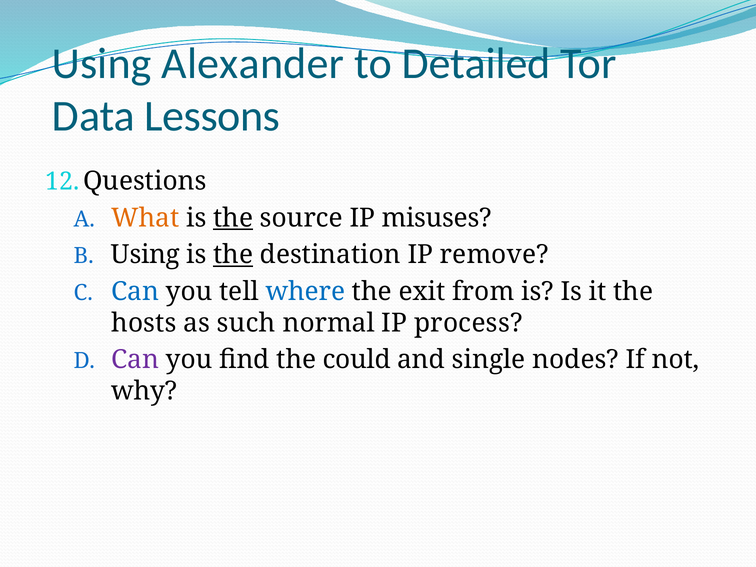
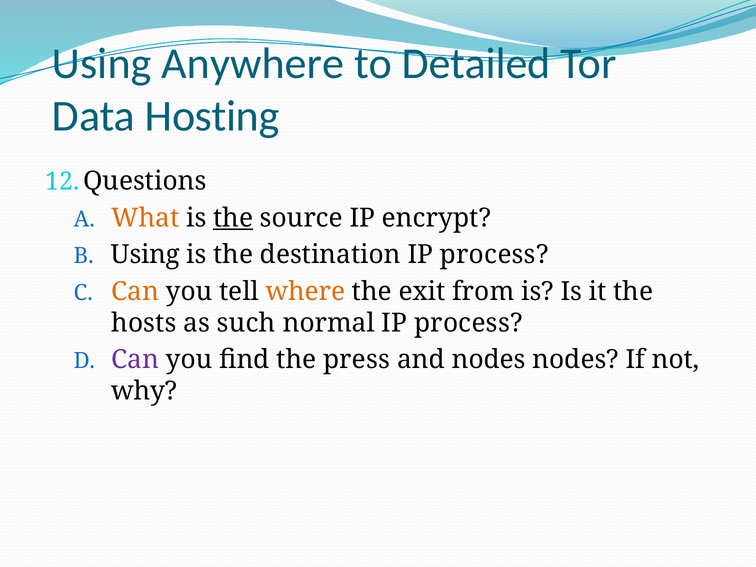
Alexander: Alexander -> Anywhere (253, 63)
Lessons: Lessons -> Hosting (212, 116)
misuses: misuses -> encrypt (436, 218)
the underline: present -> none (233, 255)
destination IP remove: remove -> process (494, 255)
Can colour: blue -> orange (135, 292)
where colour: blue -> orange (305, 292)
could: could -> press (357, 360)
and single: single -> nodes (489, 360)
